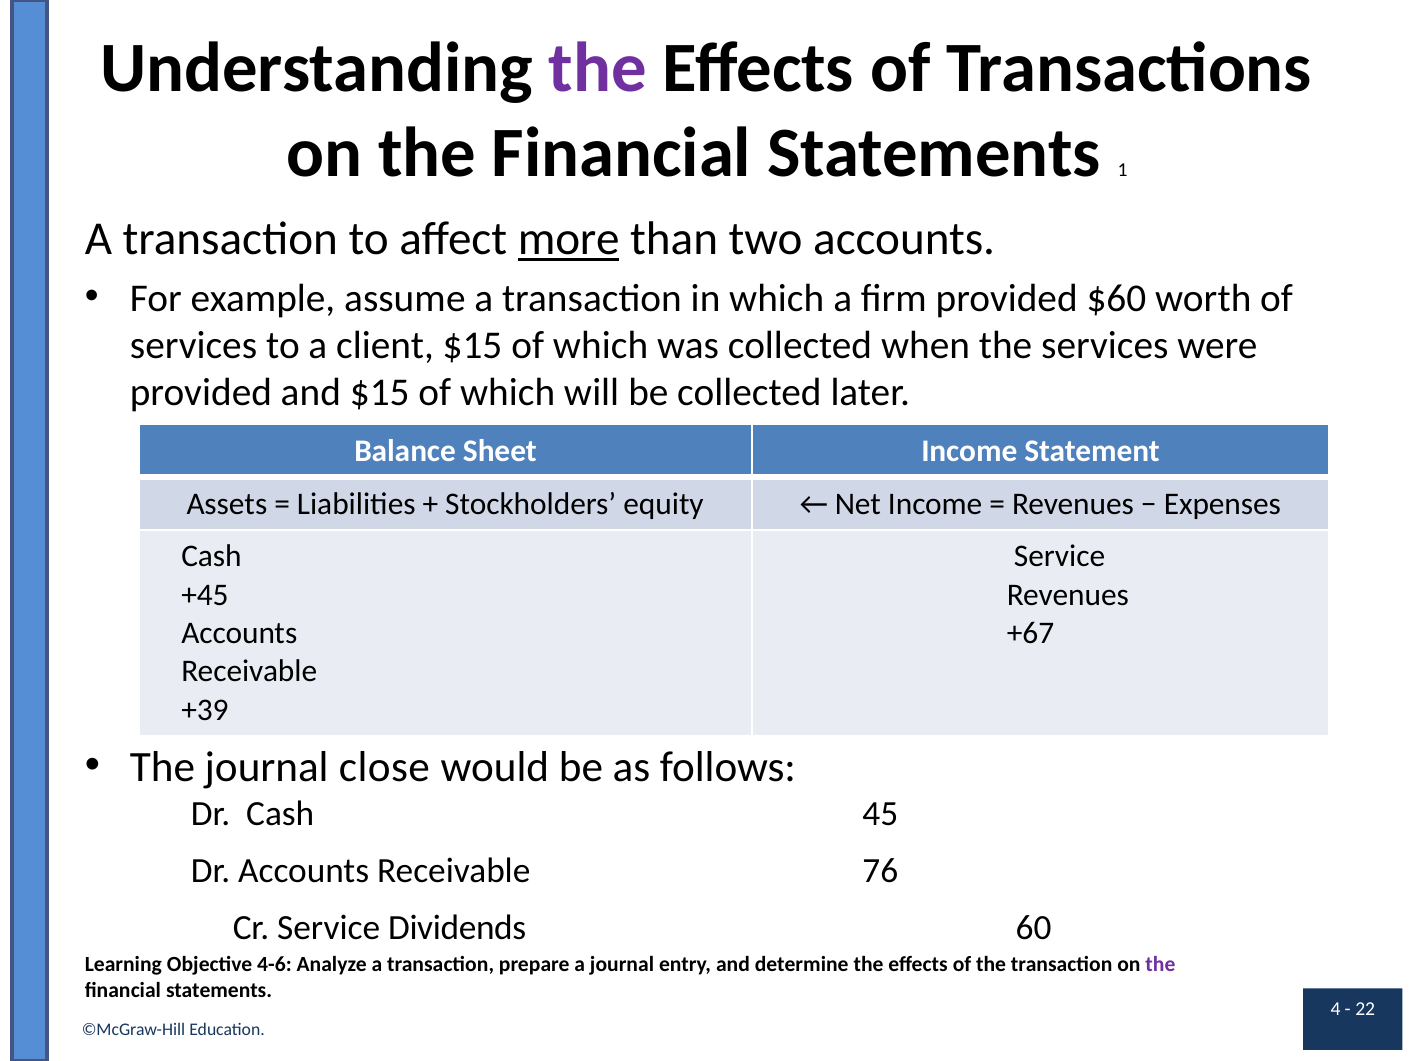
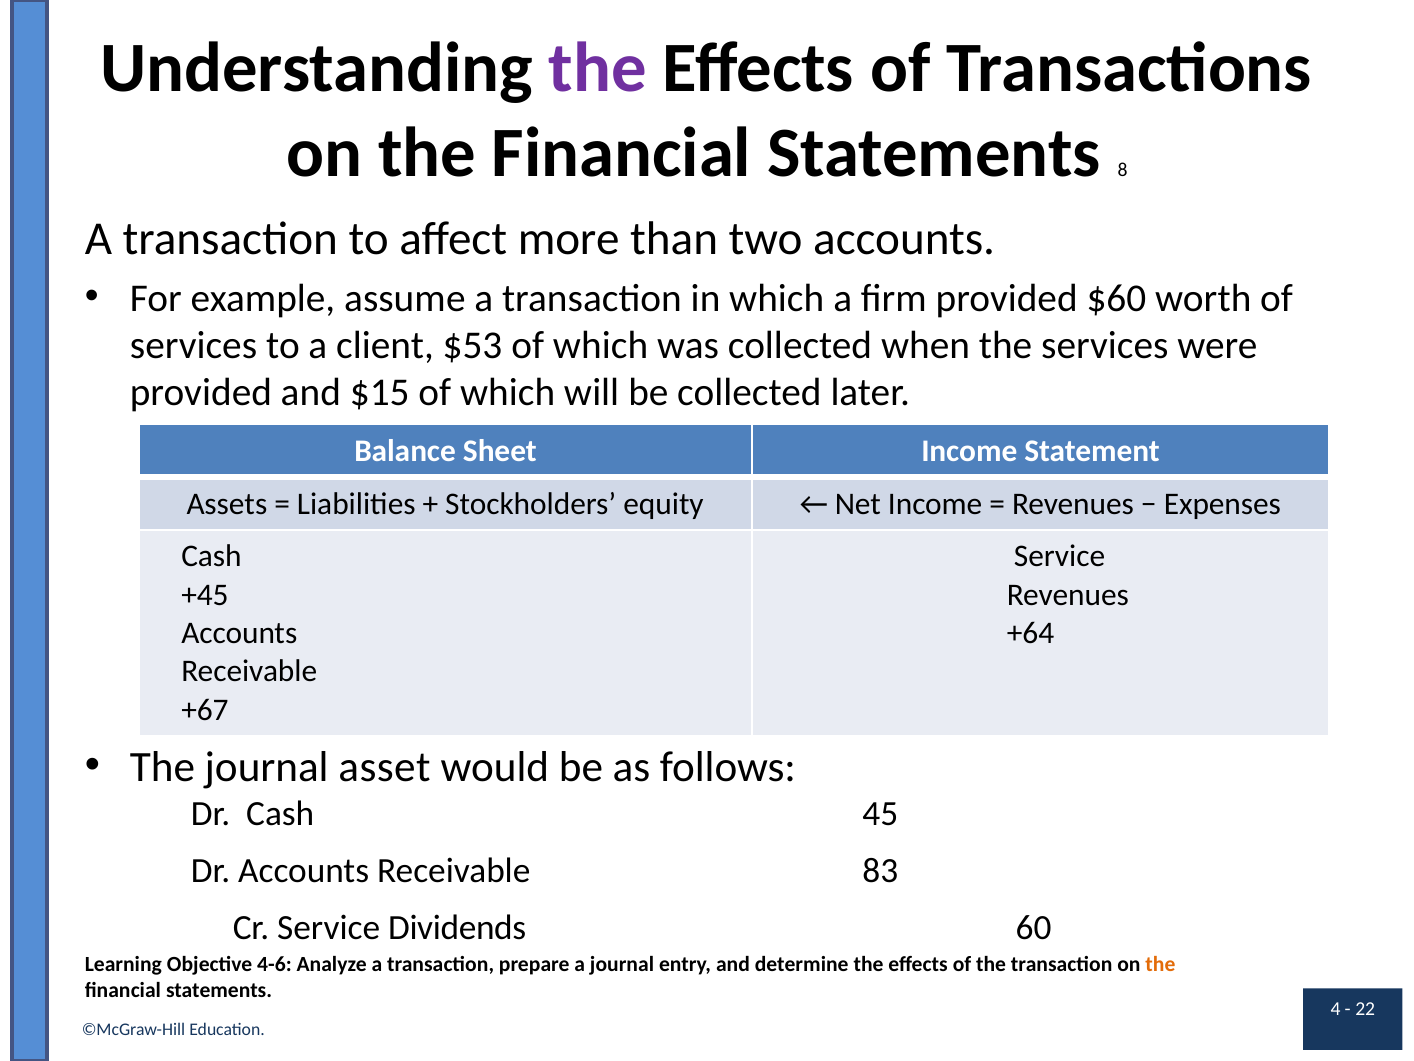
1: 1 -> 8 (1123, 170)
more underline: present -> none (569, 239)
client $15: $15 -> $53 (473, 345)
+67: +67 -> +64 (1031, 633)
+39: +39 -> +67 (205, 710)
close: close -> asset (384, 767)
76: 76 -> 83 (880, 870)
the colour: purple -> orange (1160, 964)
